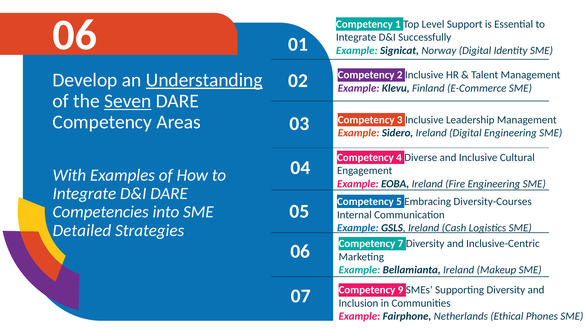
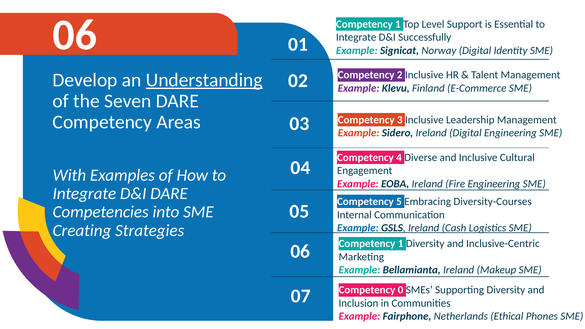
Seven underline: present -> none (128, 101)
Detailed: Detailed -> Creating (82, 230)
7: 7 -> 1 (401, 244)
9: 9 -> 0 (401, 290)
